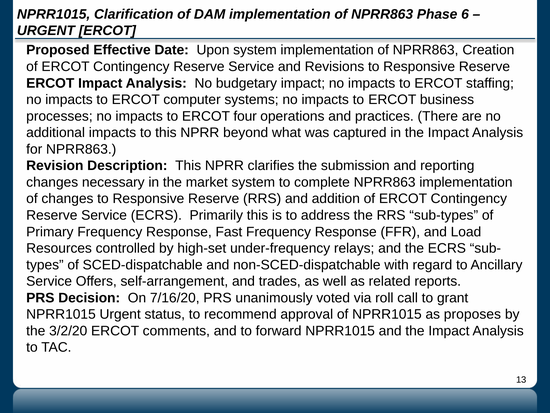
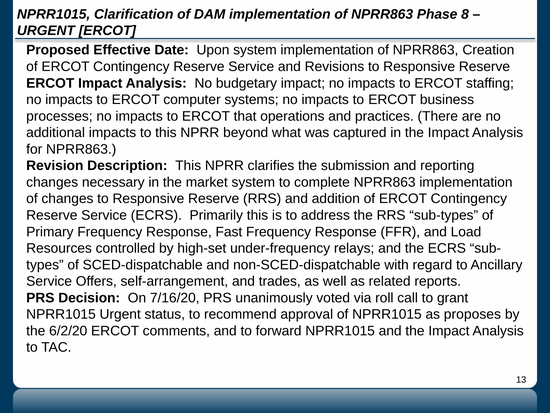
6: 6 -> 8 (465, 14)
four: four -> that (245, 116)
3/2/20: 3/2/20 -> 6/2/20 (68, 331)
